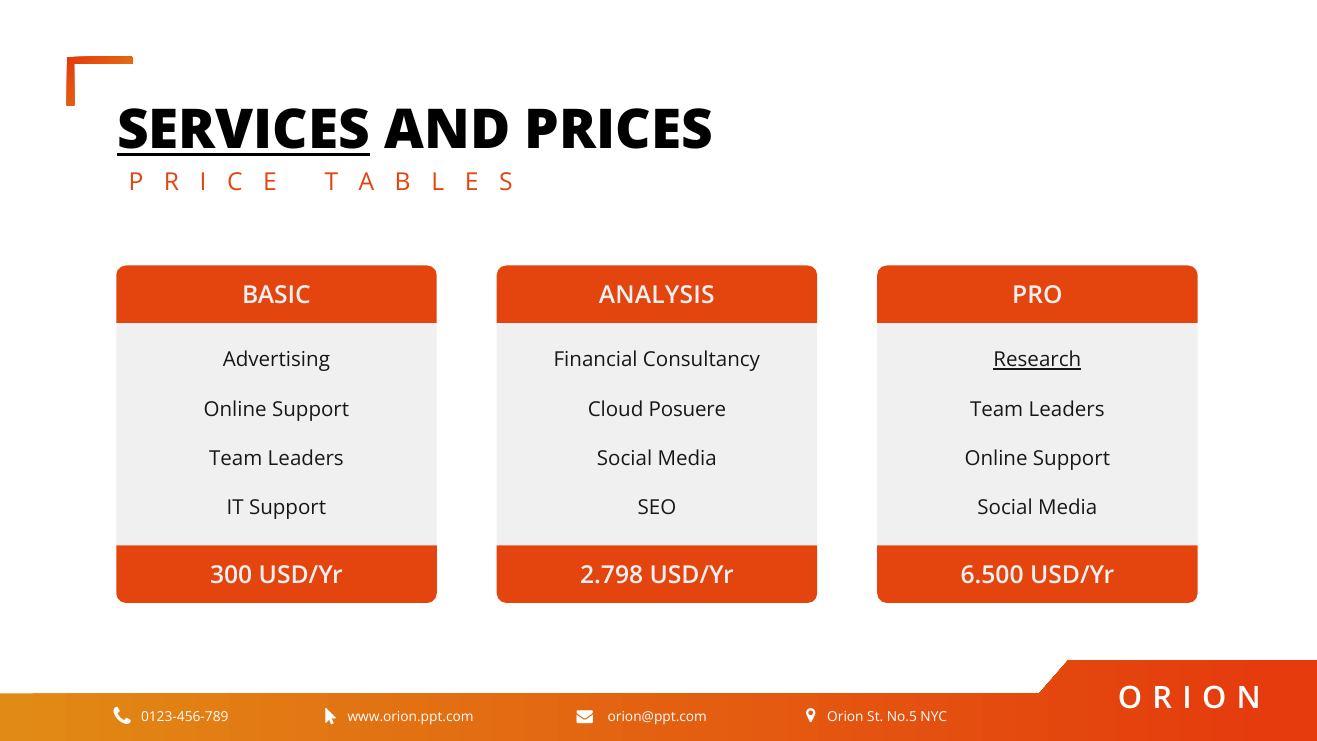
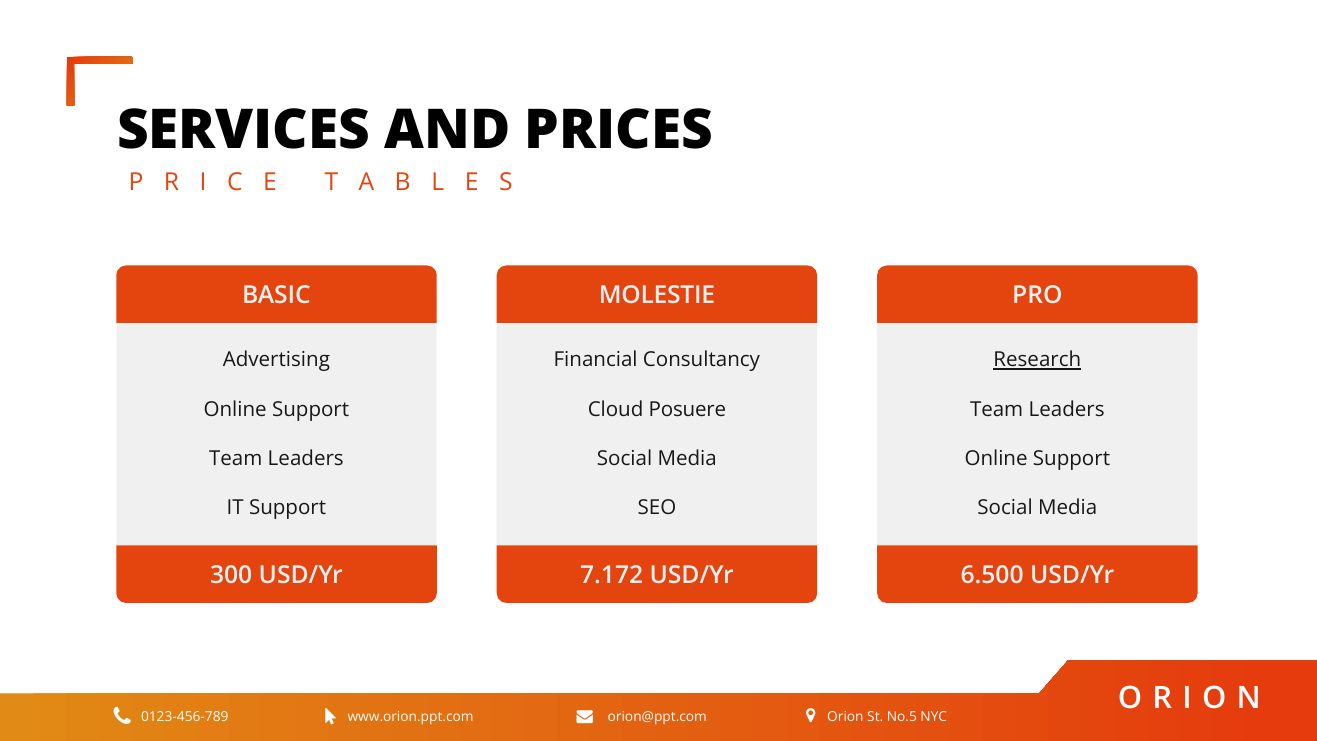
SERVICES underline: present -> none (244, 131)
ANALYSIS: ANALYSIS -> MOLESTIE (657, 296)
2.798: 2.798 -> 7.172 (612, 576)
